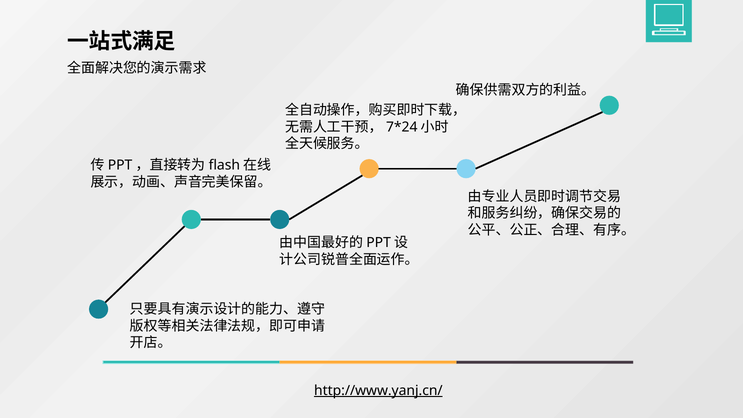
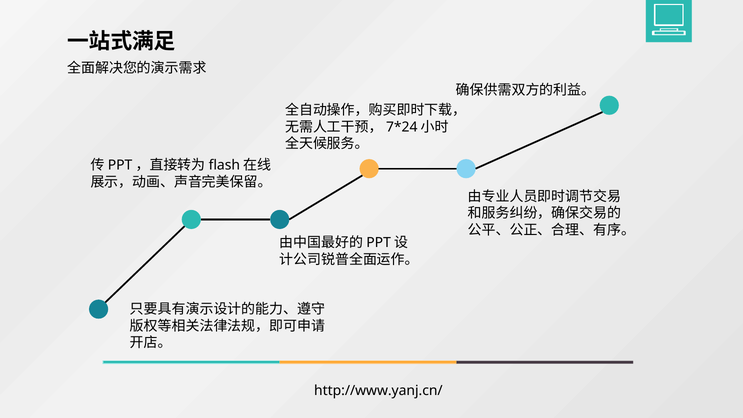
http://www.yanj.cn/ underline: present -> none (378, 391)
